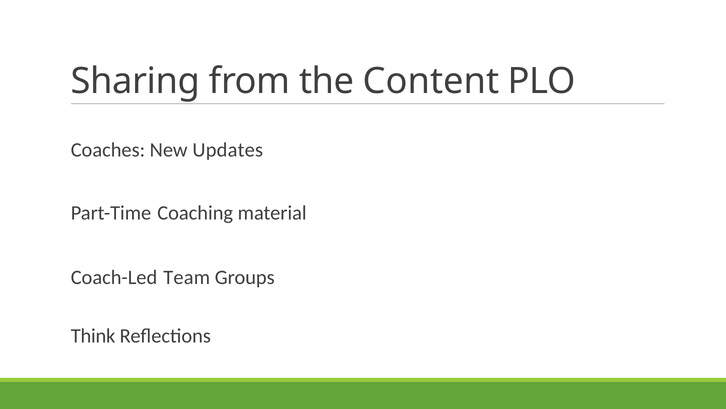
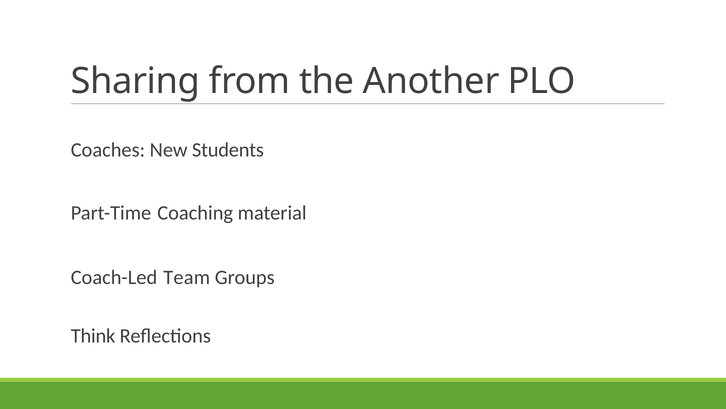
Content: Content -> Another (431, 81)
Updates: Updates -> Students (228, 150)
